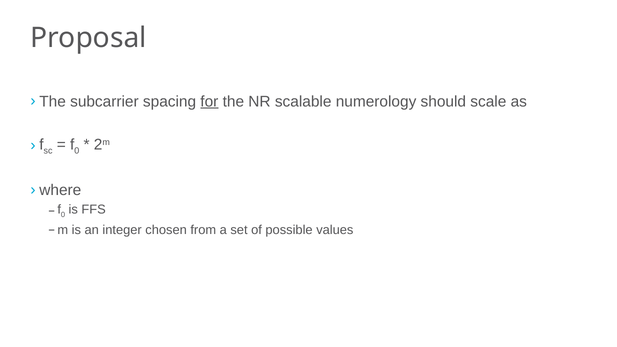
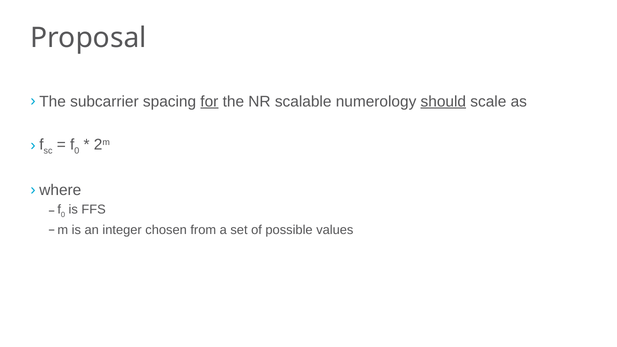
should underline: none -> present (443, 101)
